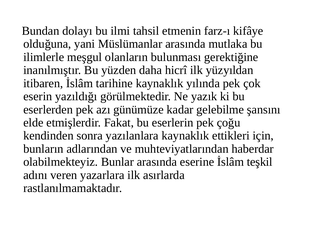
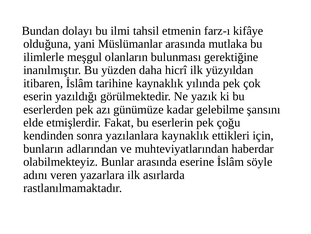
teşkil: teşkil -> söyle (260, 161)
